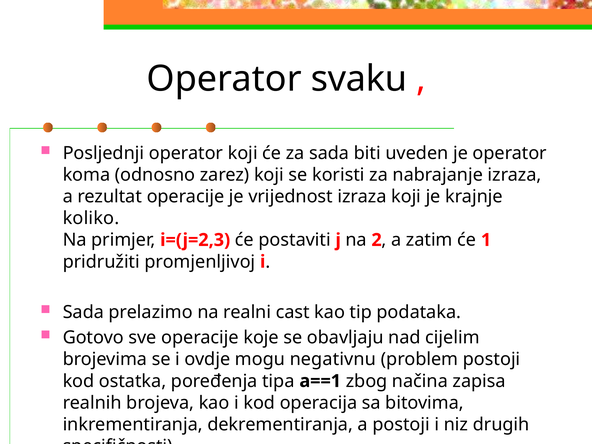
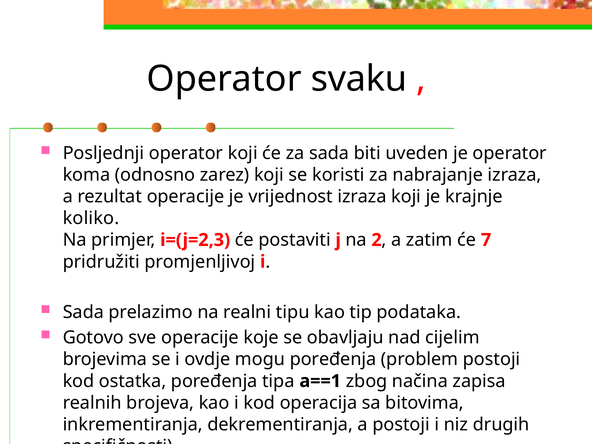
1: 1 -> 7 (486, 240)
cast: cast -> tipu (293, 312)
mogu negativnu: negativnu -> poređenja (333, 359)
